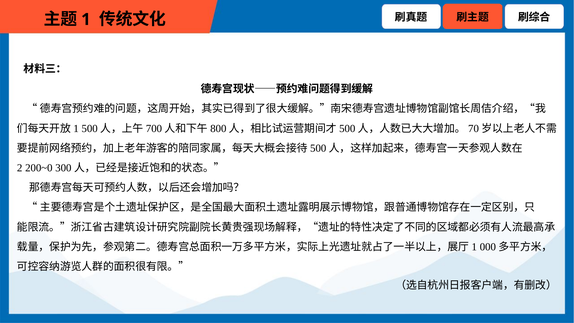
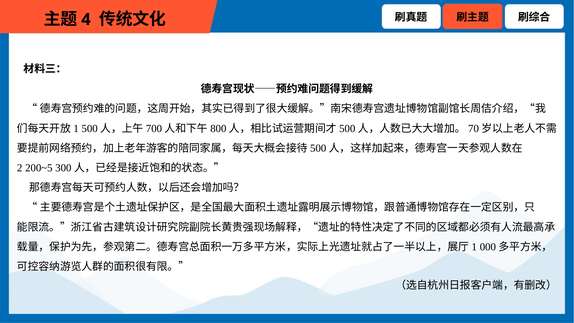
1: 1 -> 4 (86, 19)
200~0: 200~0 -> 200~5 (39, 168)
